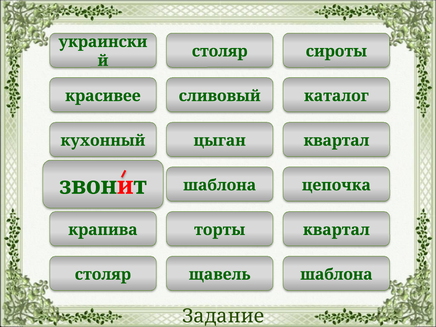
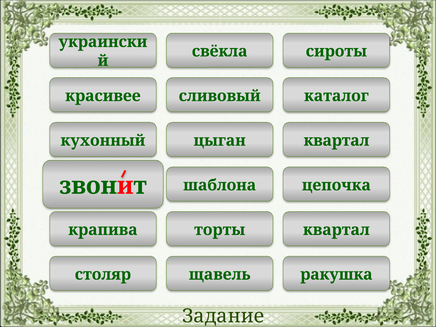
столяр: столяр -> свёкла (220, 51)
щавель шаблона: шаблона -> ракушка (336, 274)
